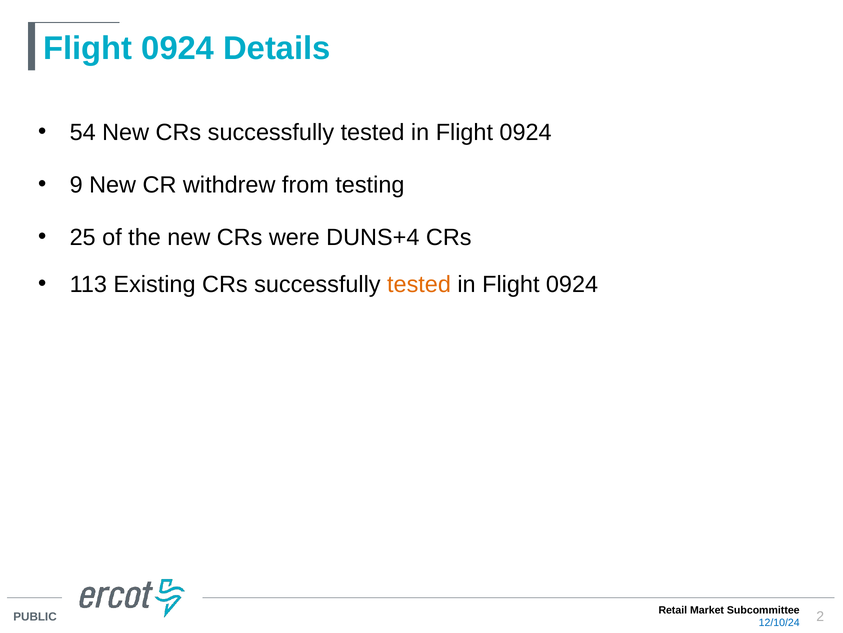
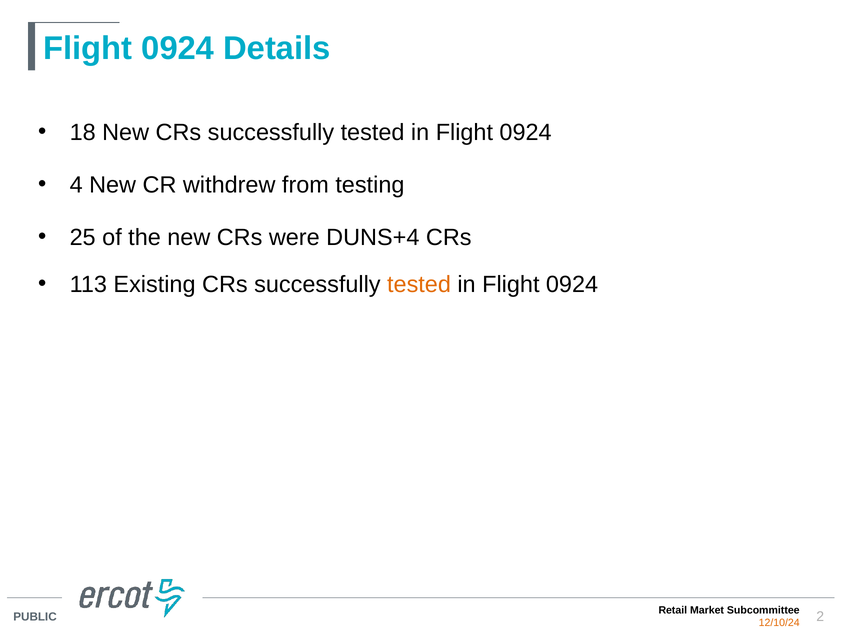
54: 54 -> 18 (83, 132)
9: 9 -> 4 (76, 185)
12/10/24 colour: blue -> orange (779, 622)
